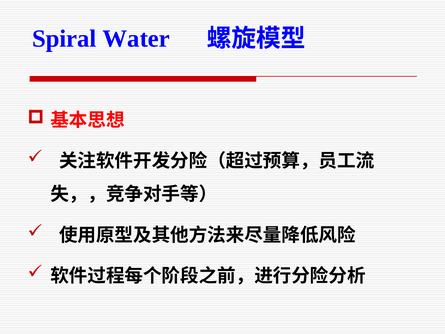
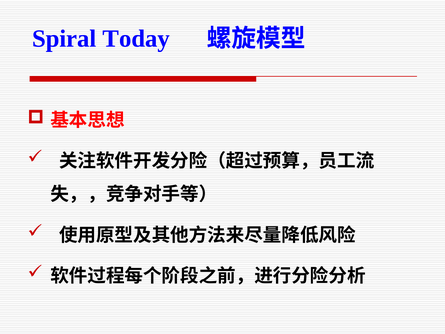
Water: Water -> Today (136, 39)
